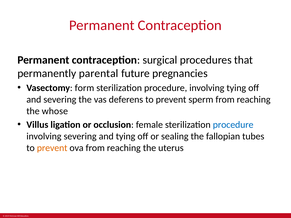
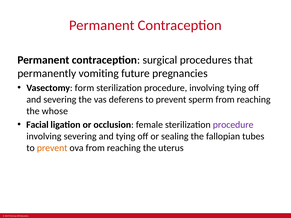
parental: parental -> vomiting (99, 74)
Villus: Villus -> Facial (37, 125)
procedure colour: blue -> purple (233, 125)
